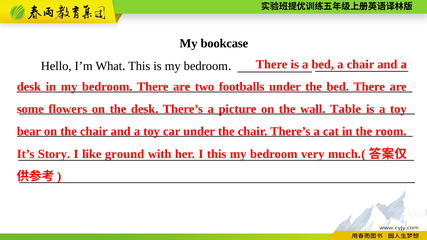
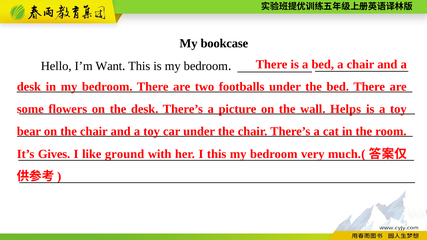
What: What -> Want (109, 66)
Table: Table -> Helps (346, 109)
Story: Story -> Gives (54, 154)
